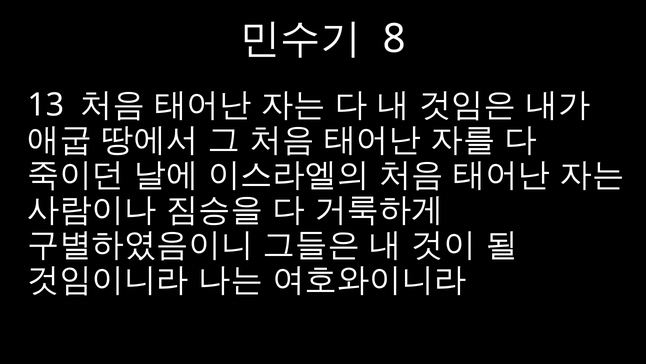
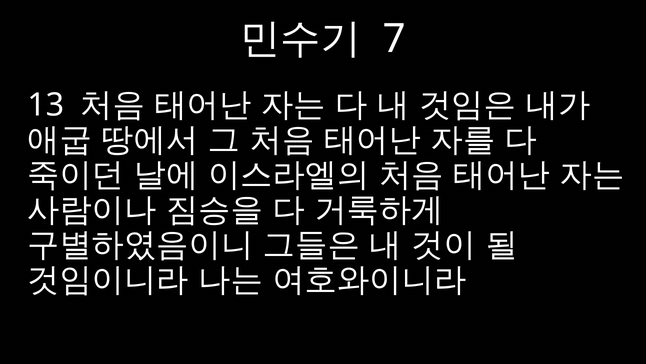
8: 8 -> 7 (394, 39)
